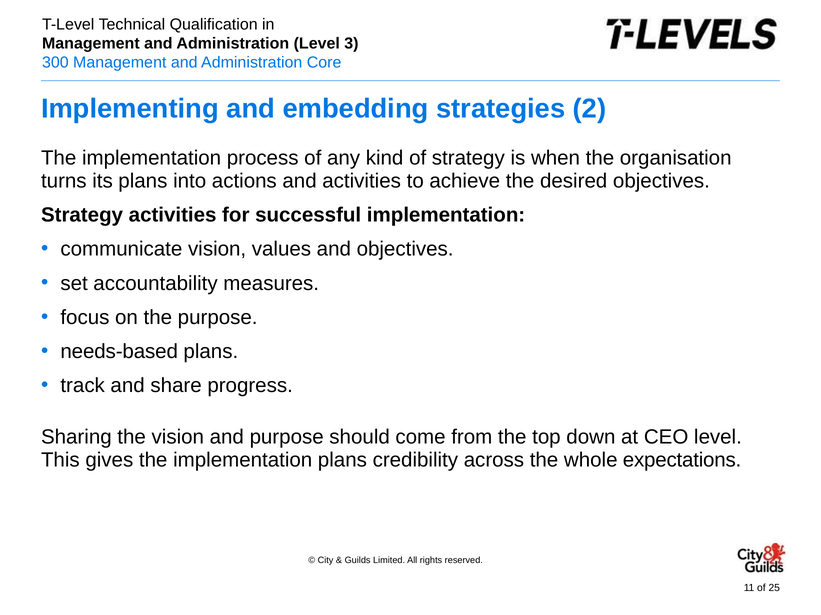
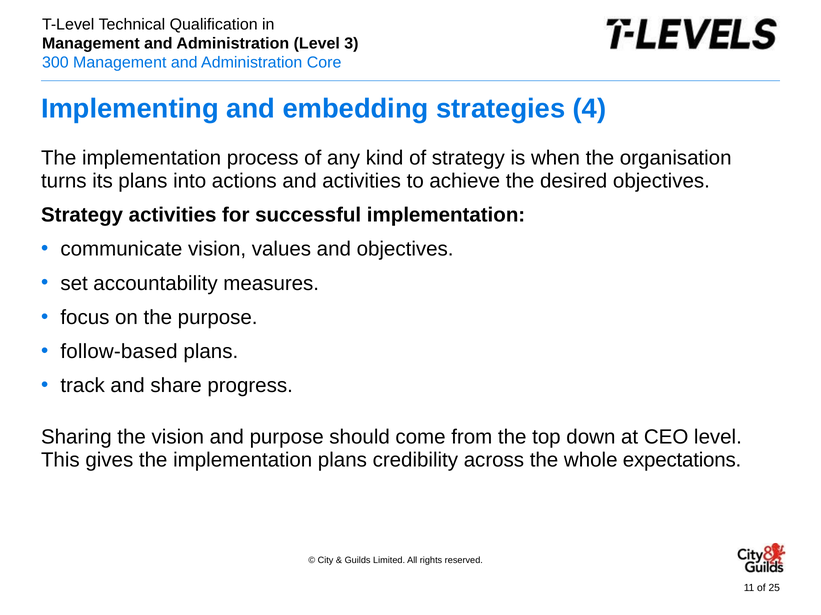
2: 2 -> 4 (590, 109)
needs-based: needs-based -> follow-based (119, 352)
